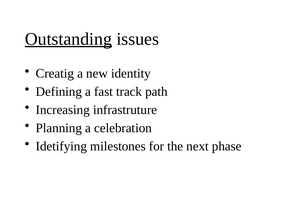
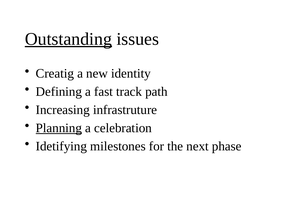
Planning underline: none -> present (59, 128)
